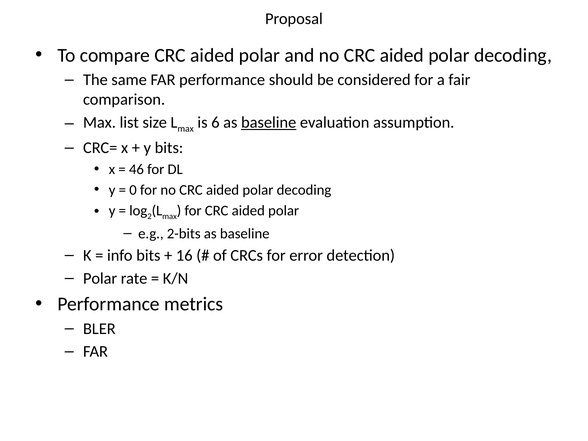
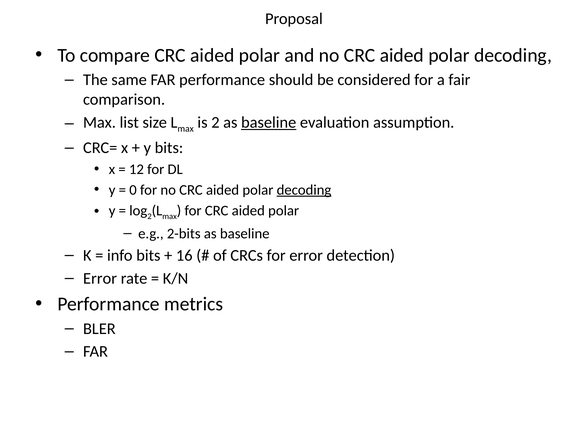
is 6: 6 -> 2 (215, 122)
46: 46 -> 12 (136, 169)
decoding underline: none -> present (304, 190)
Polar: Polar -> Error (100, 278)
